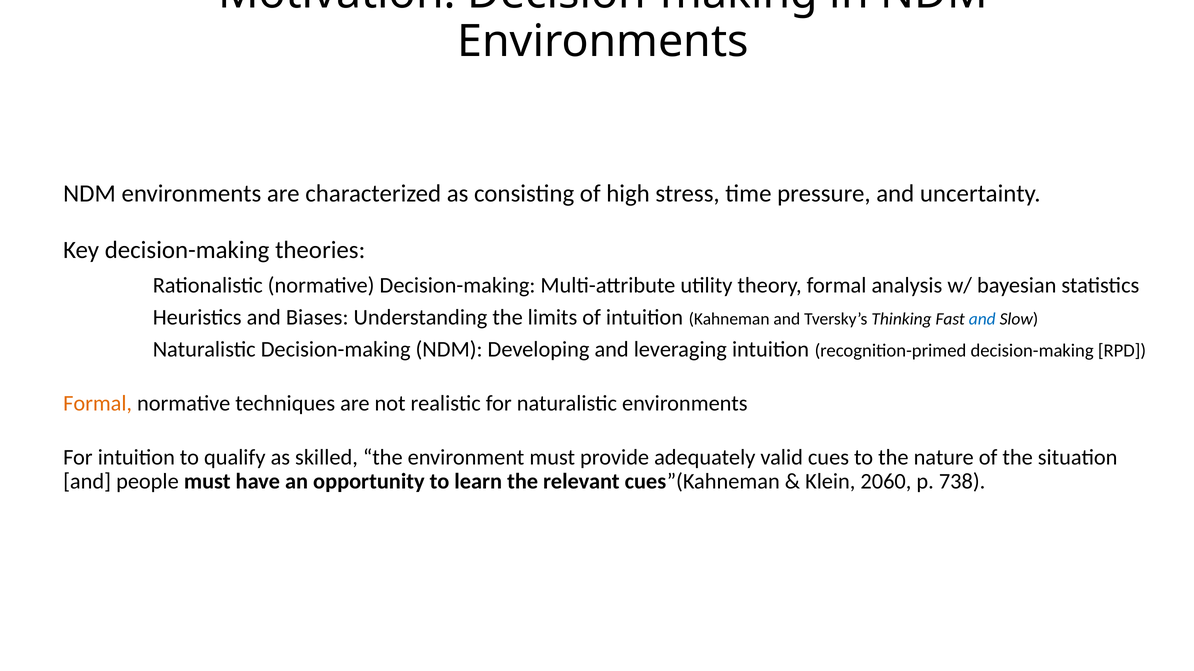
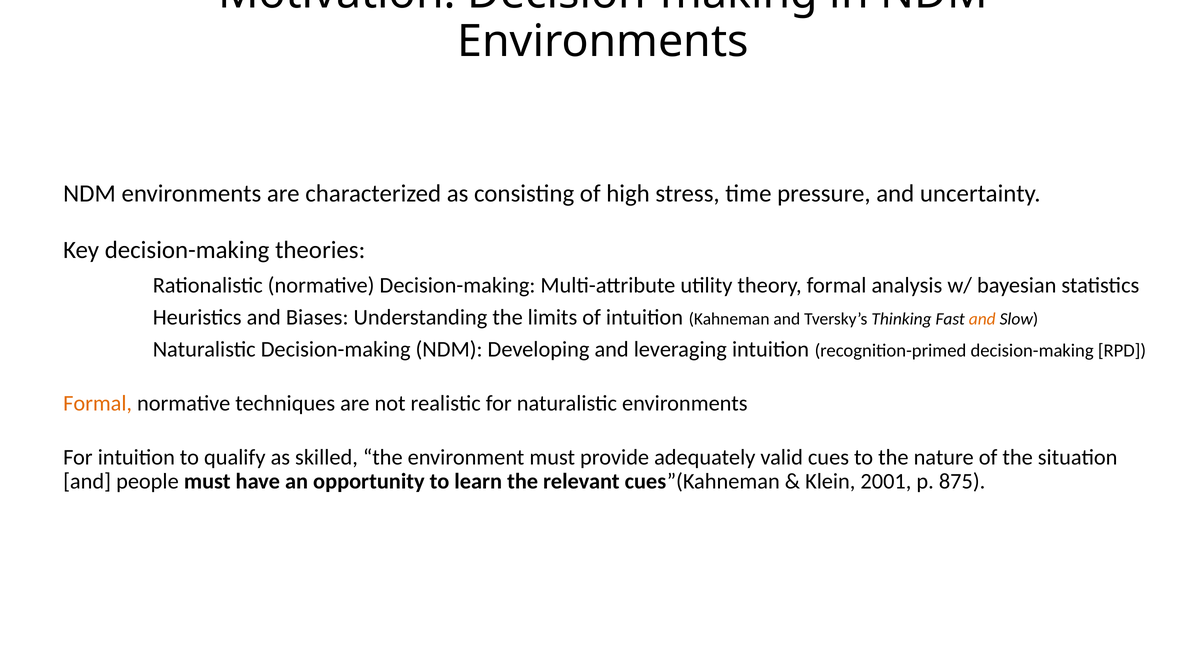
and colour: blue -> orange (982, 319)
2060: 2060 -> 2001 (886, 482)
738: 738 -> 875 (962, 482)
